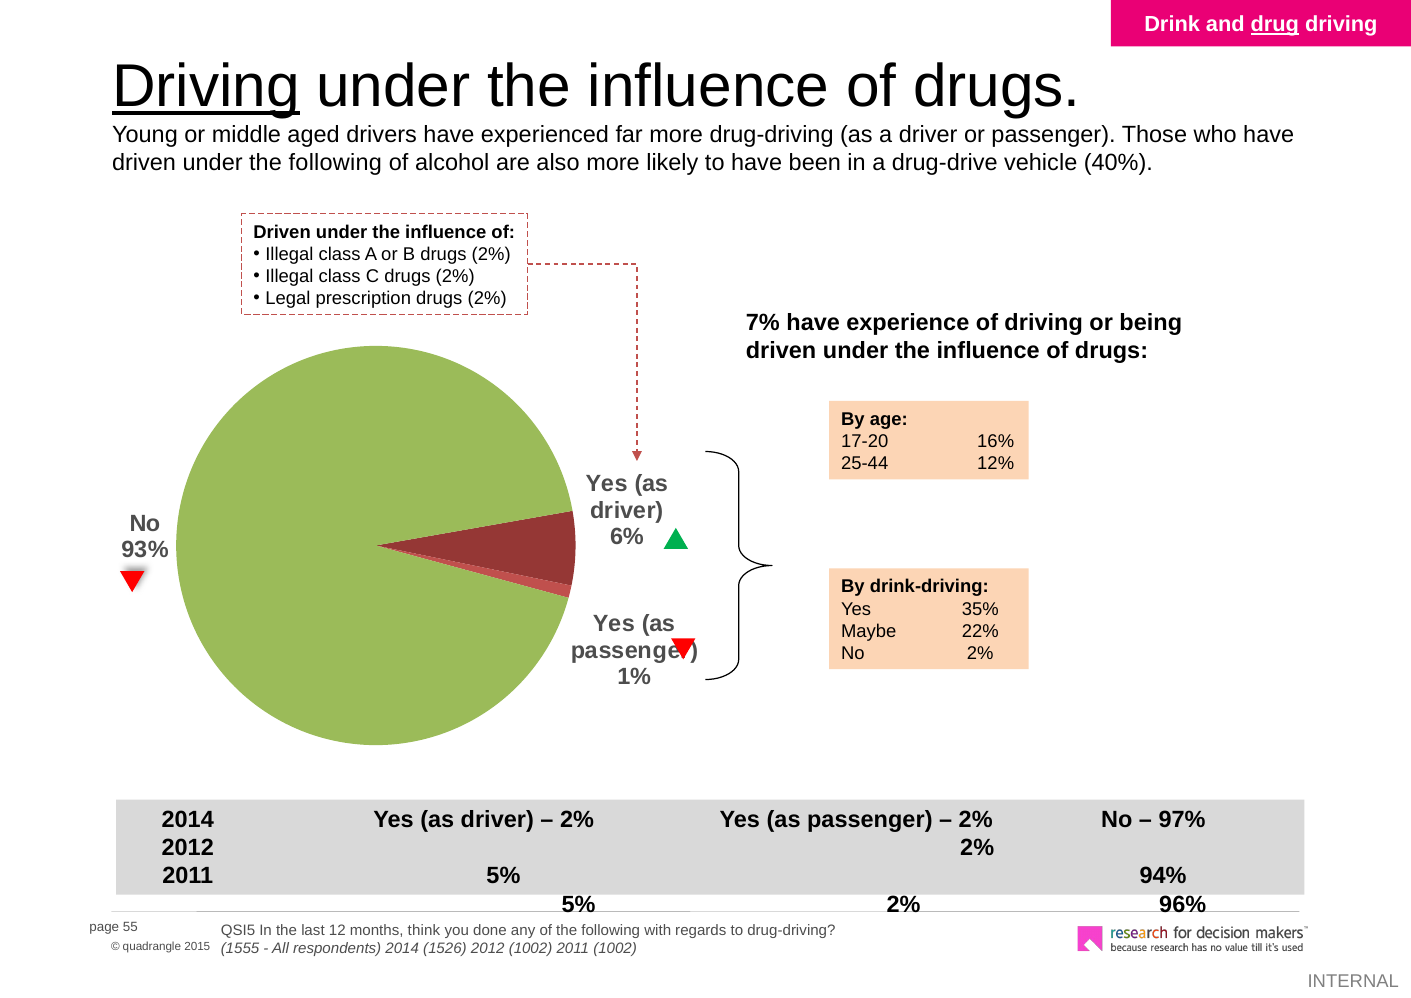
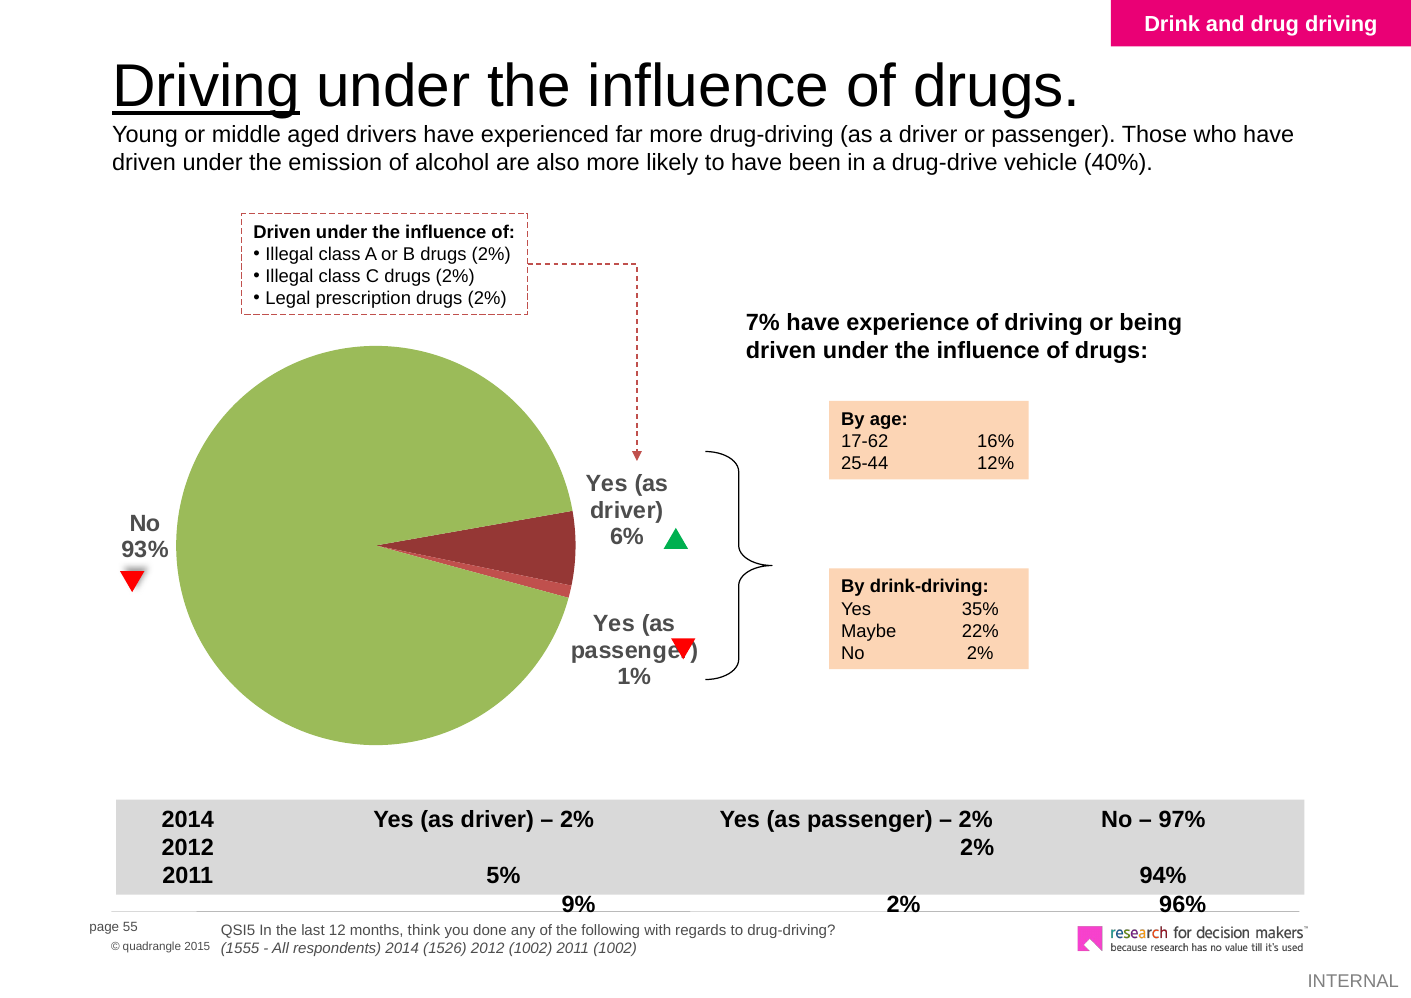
drug underline: present -> none (1275, 25)
under the following: following -> emission (335, 163)
17-20: 17-20 -> 17-62 (865, 442)
5%: 5% -> 9% (579, 905)
